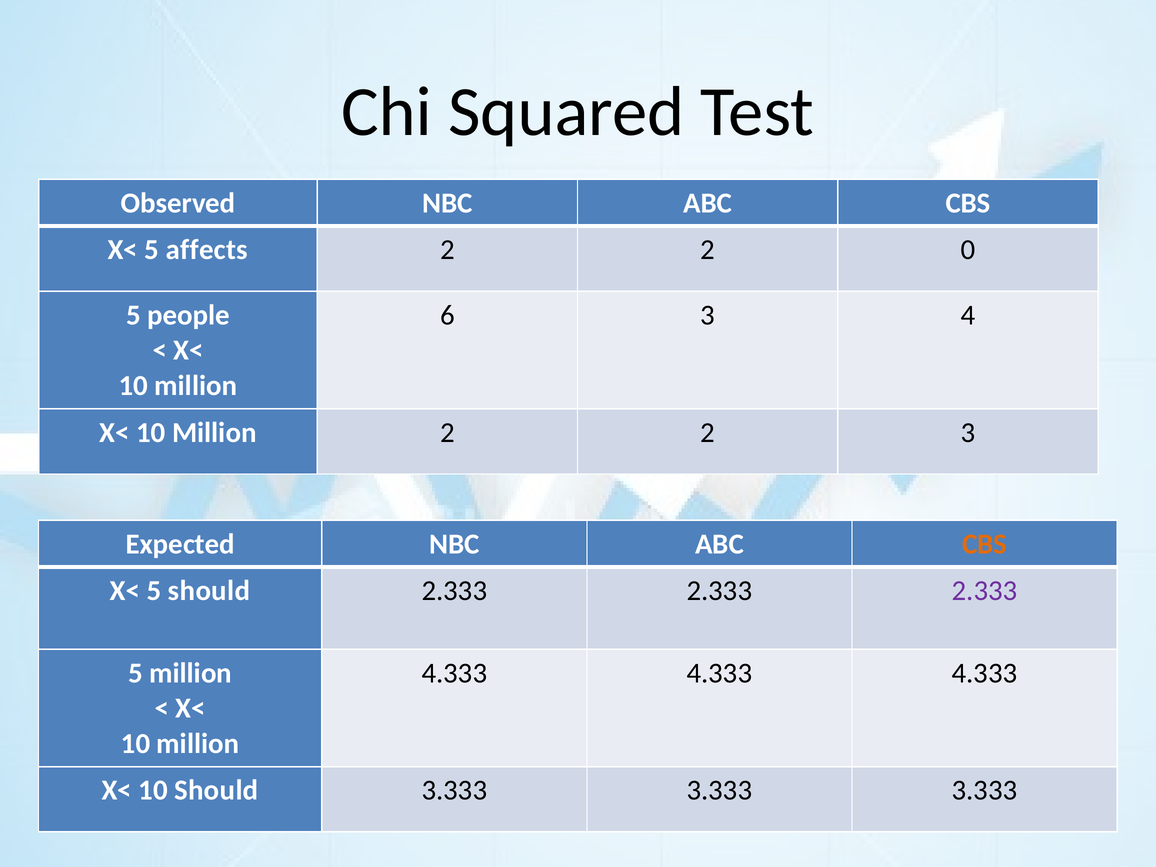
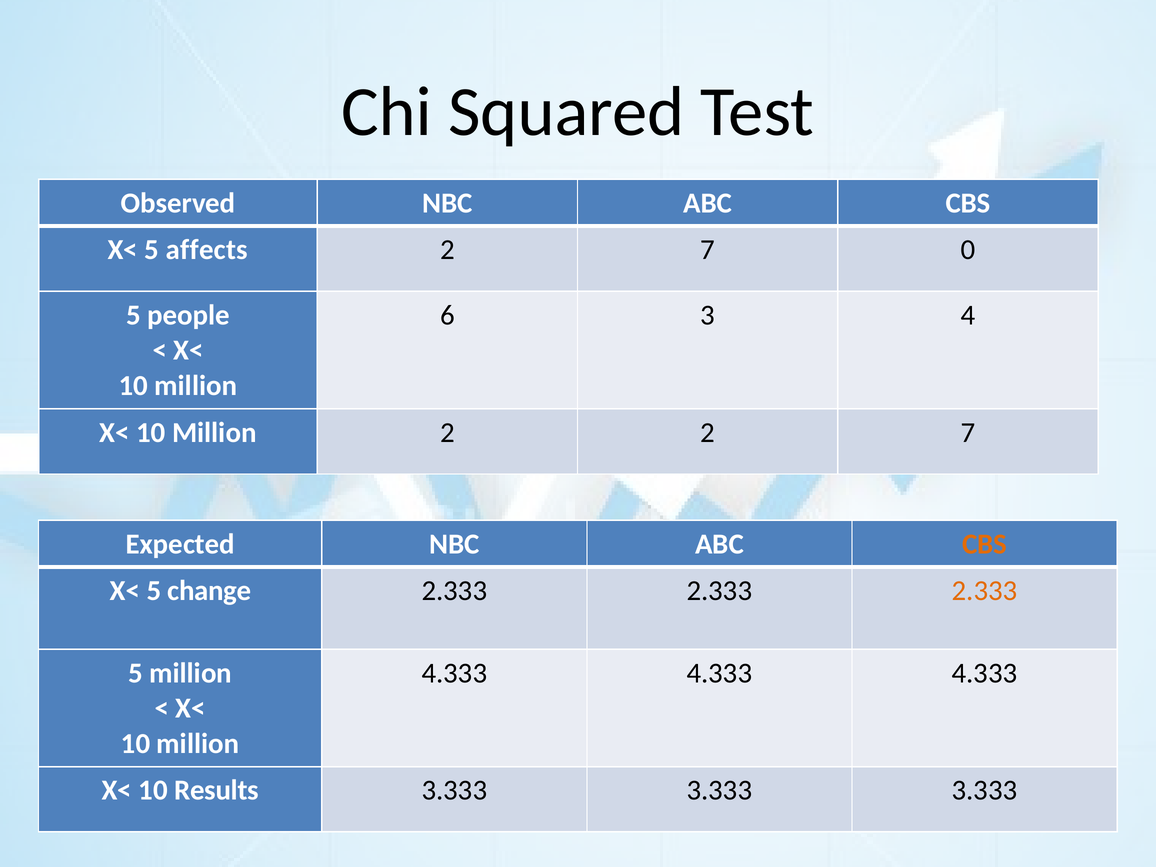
2: 2 -> 7 (708, 250)
2 2 3: 3 -> 7 (968, 433)
5 should: should -> change (209, 591)
2.333 colour: purple -> orange (985, 591)
10 Should: Should -> Results (217, 790)
